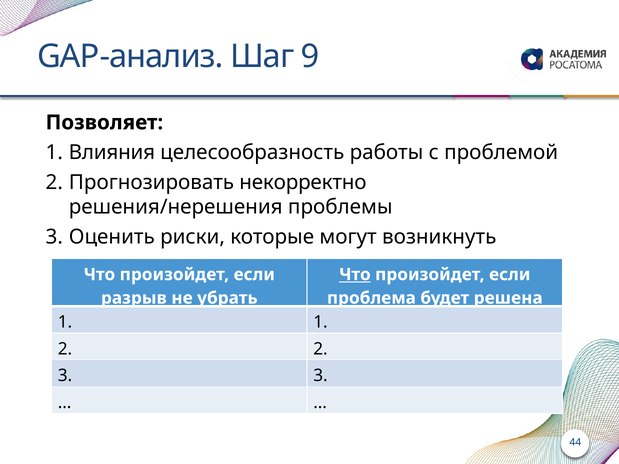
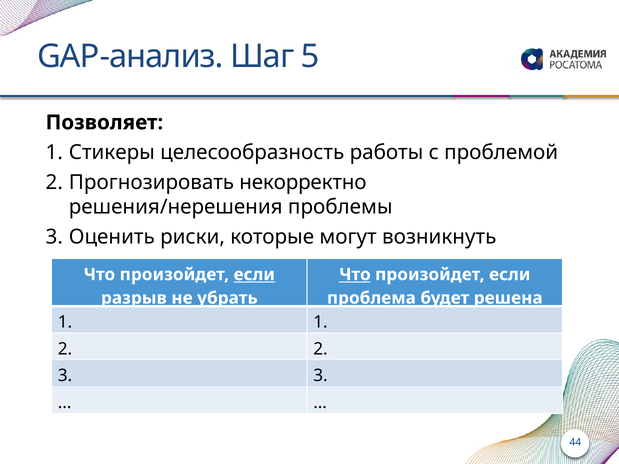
9: 9 -> 5 (310, 56)
Влияния: Влияния -> Стикеры (112, 153)
если underline: none -> present (254, 275)
